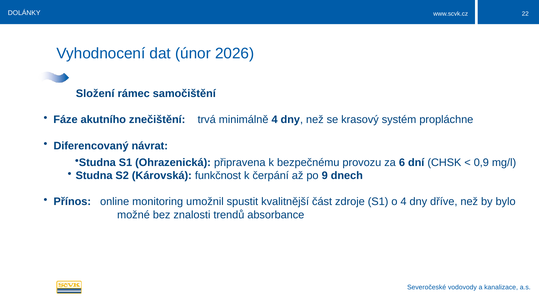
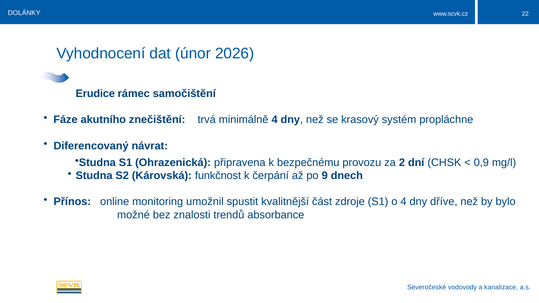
Složení: Složení -> Erudice (95, 94)
6: 6 -> 2 (402, 163)
